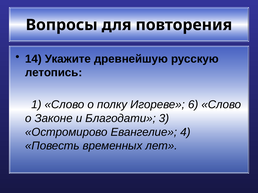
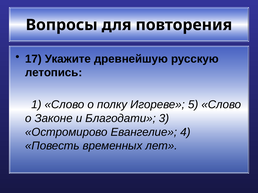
14: 14 -> 17 (33, 59)
6: 6 -> 5 (193, 105)
